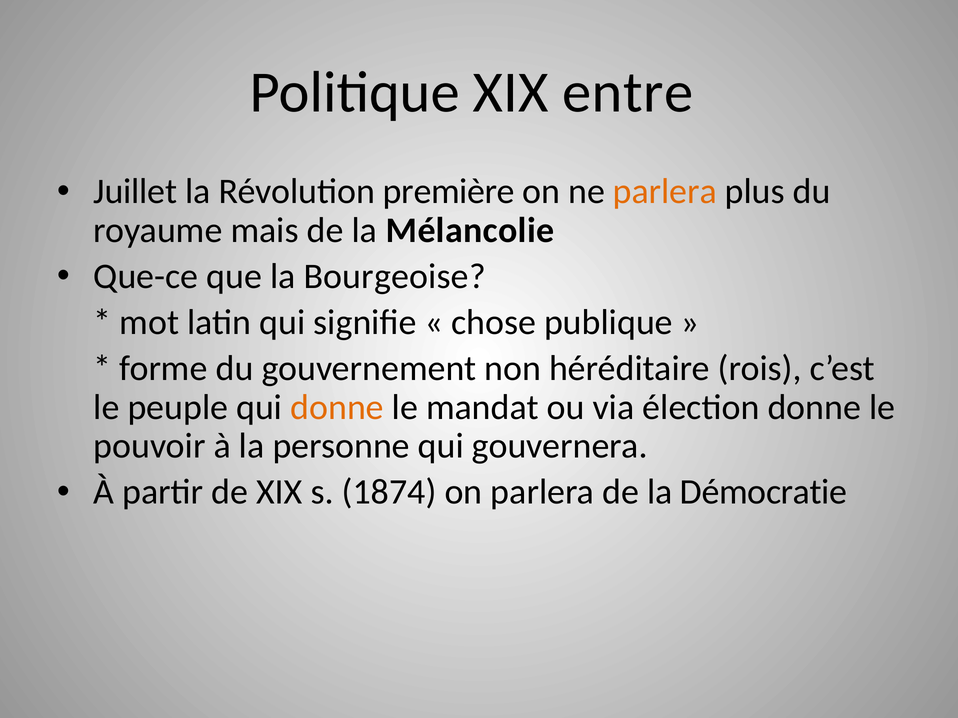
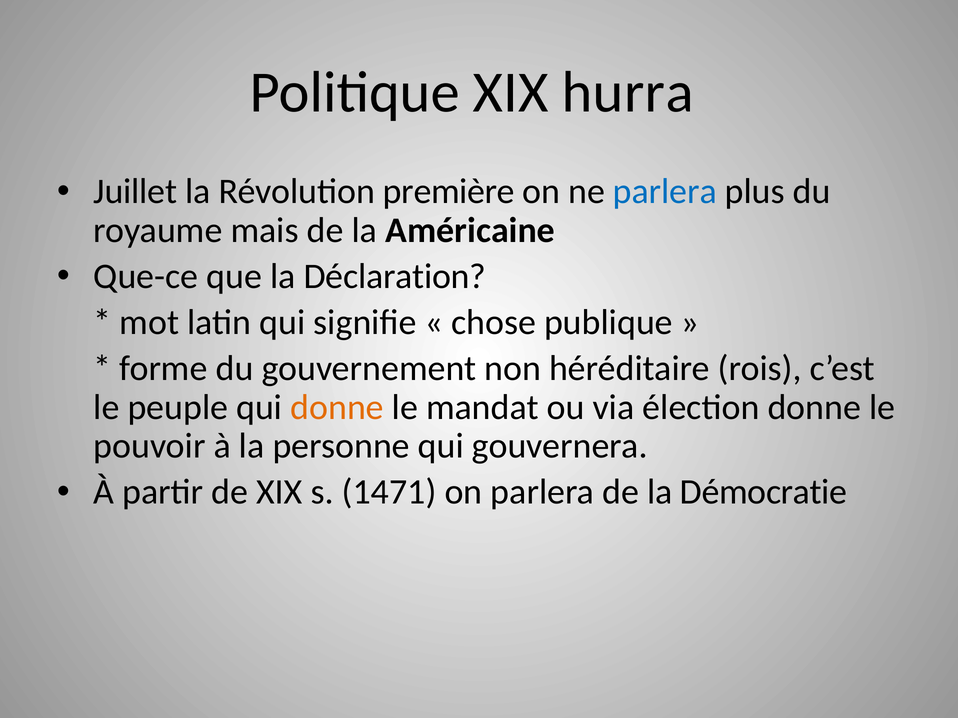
entre: entre -> hurra (628, 93)
parlera colour: orange -> blue (665, 192)
Mélancolie: Mélancolie -> Américaine (470, 231)
Bourgeoise: Bourgeoise -> Déclaration (395, 277)
1874: 1874 -> 1471 (389, 492)
